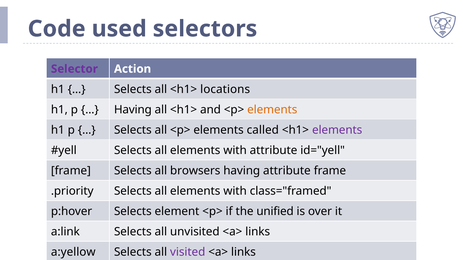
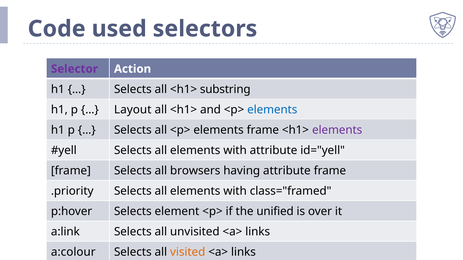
locations: locations -> substring (225, 89)
Having: Having -> Layout (133, 110)
elements colour: orange -> blue (272, 110)
elements called: called -> frame (263, 130)
a:yellow: a:yellow -> a:colour (73, 253)
visited colour: purple -> orange (188, 253)
